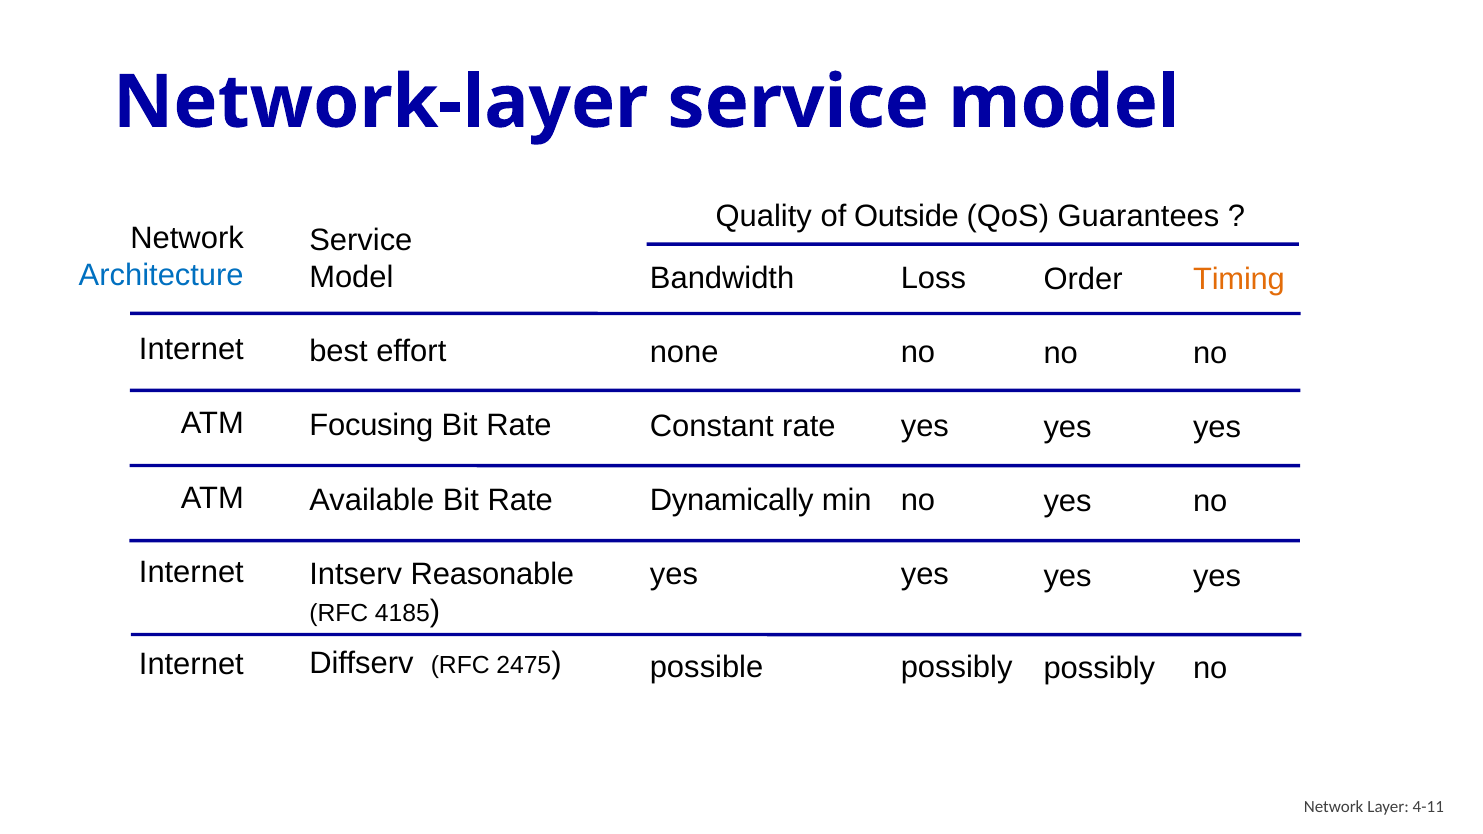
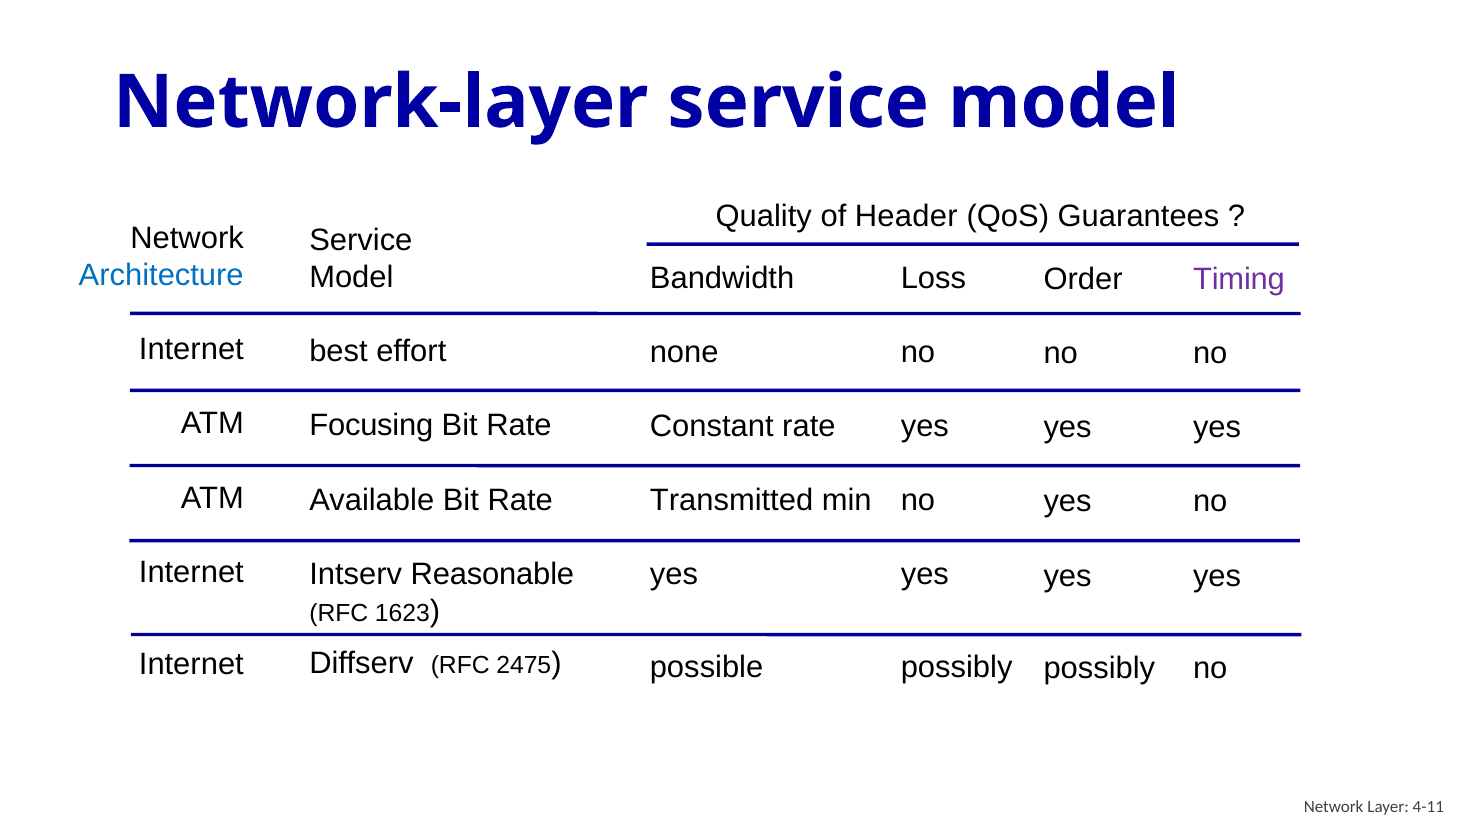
Outside: Outside -> Header (906, 217)
Timing colour: orange -> purple (1239, 279)
Dynamically: Dynamically -> Transmitted (732, 501)
4185: 4185 -> 1623 (402, 613)
